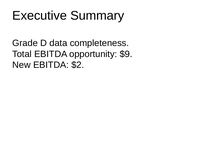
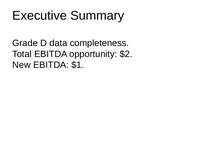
$9: $9 -> $2 (126, 54)
$2: $2 -> $1 (78, 65)
